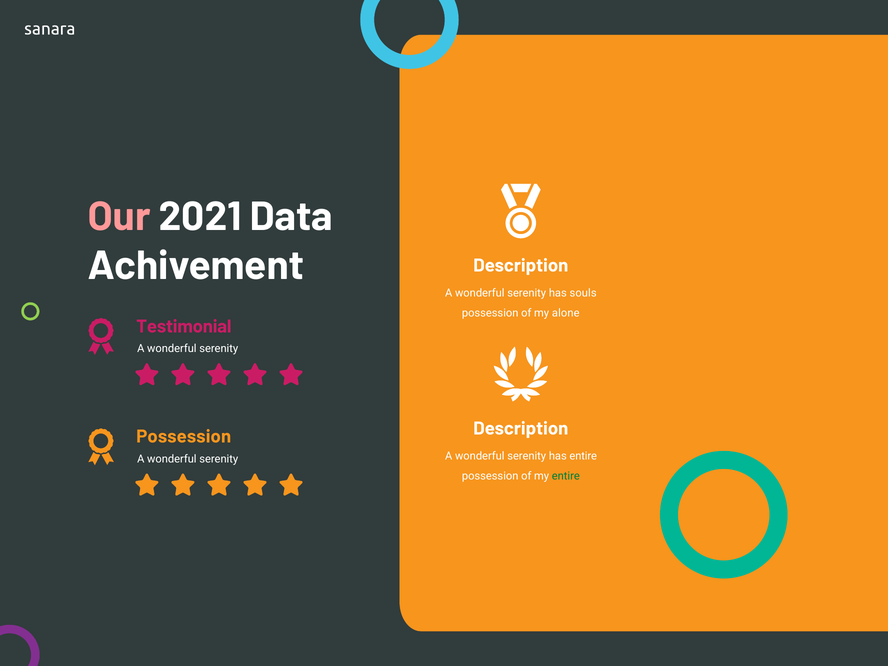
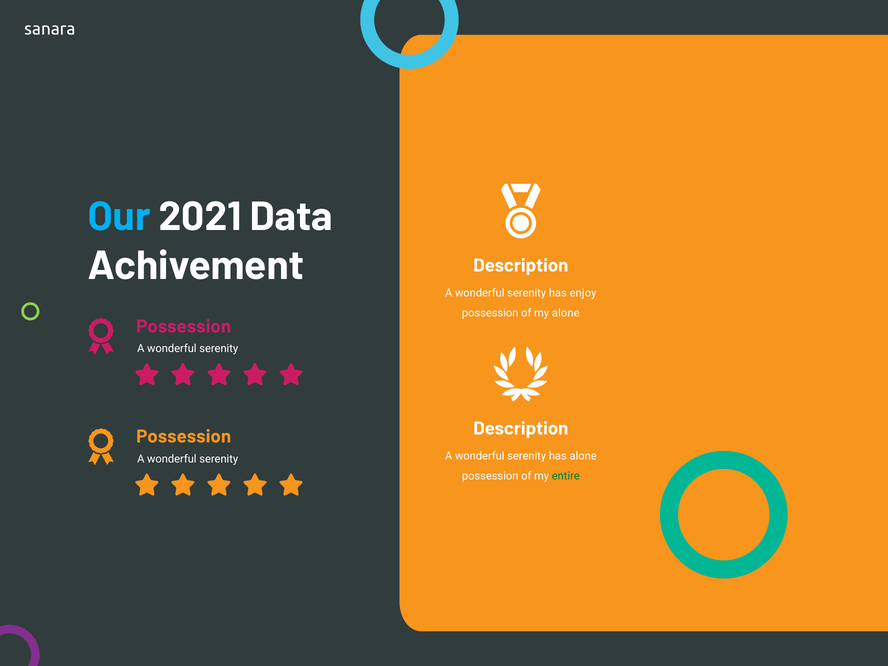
Our colour: pink -> light blue (119, 217)
souls: souls -> enjoy (583, 293)
Testimonial: Testimonial -> Possession (184, 327)
has entire: entire -> alone (583, 456)
